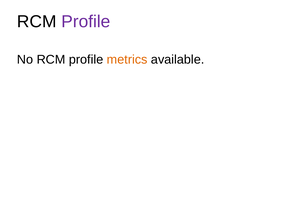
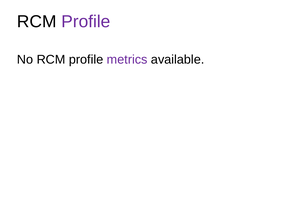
metrics colour: orange -> purple (127, 60)
